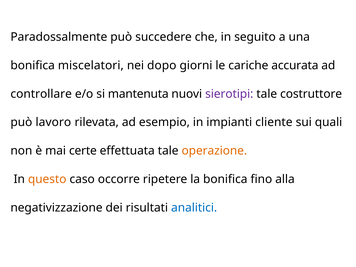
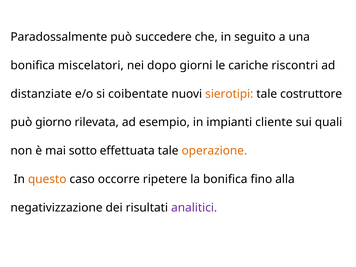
accurata: accurata -> riscontri (295, 65)
controllare: controllare -> distanziate (41, 94)
mantenuta: mantenuta -> coibentate (138, 94)
sierotipi colour: purple -> orange (229, 94)
lavoro: lavoro -> giorno (53, 122)
certe: certe -> sotto (83, 151)
analitici colour: blue -> purple (194, 208)
